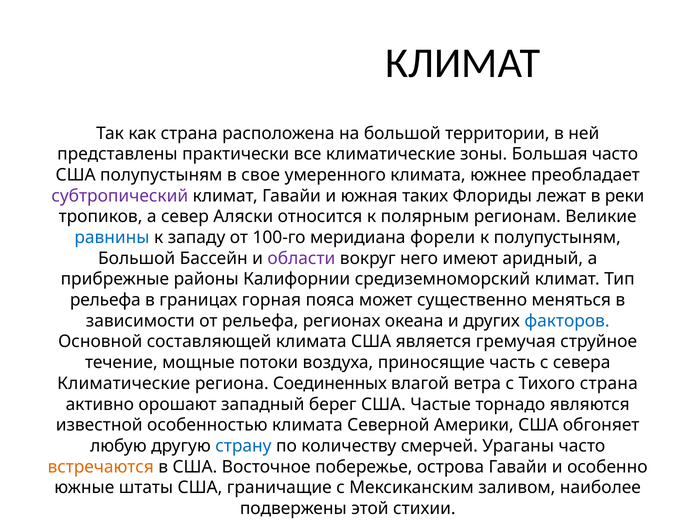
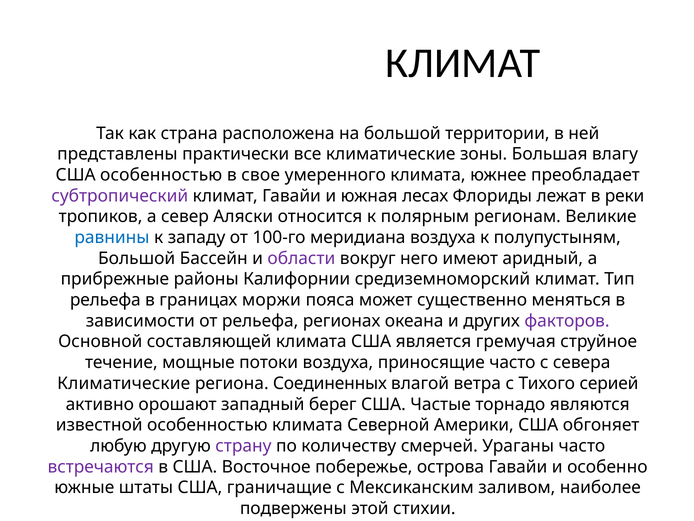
Большая часто: часто -> влагу (615, 154)
США полупустыням: полупустыням -> особенностью (161, 175)
таких: таких -> лесах (425, 196)
меридиана форели: форели -> воздуха (443, 237)
горная: горная -> моржи (271, 300)
факторов colour: blue -> purple (567, 321)
приносящие часть: часть -> часто (512, 362)
Тихого страна: страна -> серией (609, 383)
страну colour: blue -> purple (243, 446)
встречаются colour: orange -> purple (101, 466)
